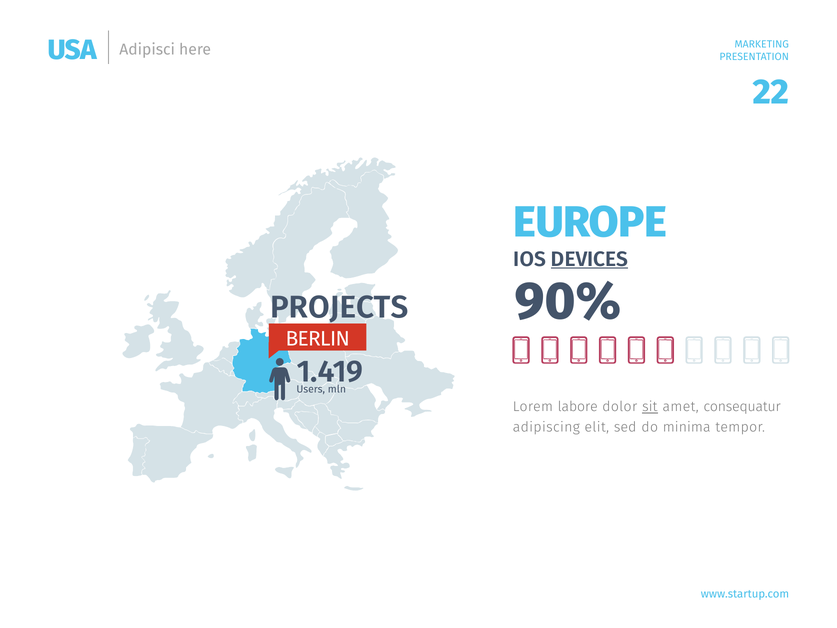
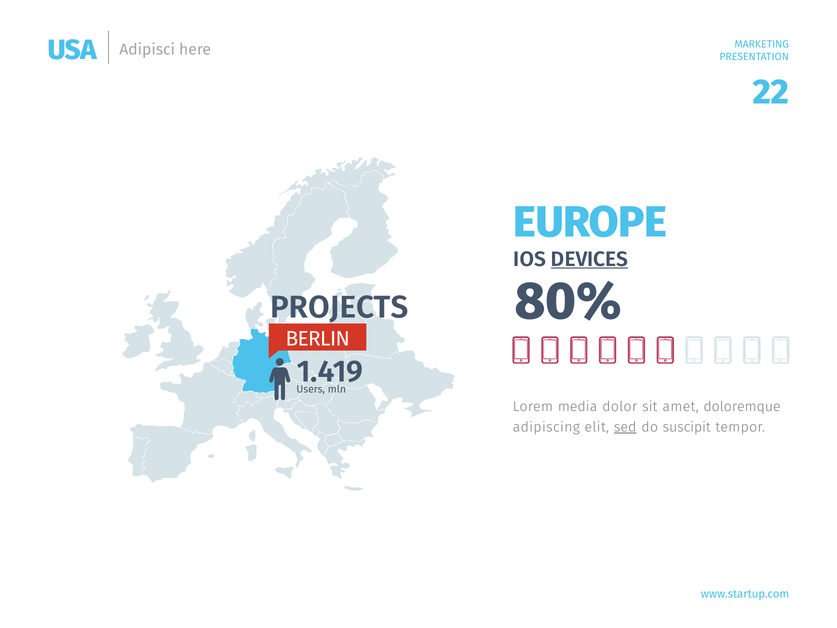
90%: 90% -> 80% (568, 301)
labore: labore -> media (578, 407)
sit underline: present -> none (650, 407)
consequatur: consequatur -> doloremque (742, 407)
sed underline: none -> present (625, 427)
minima: minima -> suscipit (687, 427)
